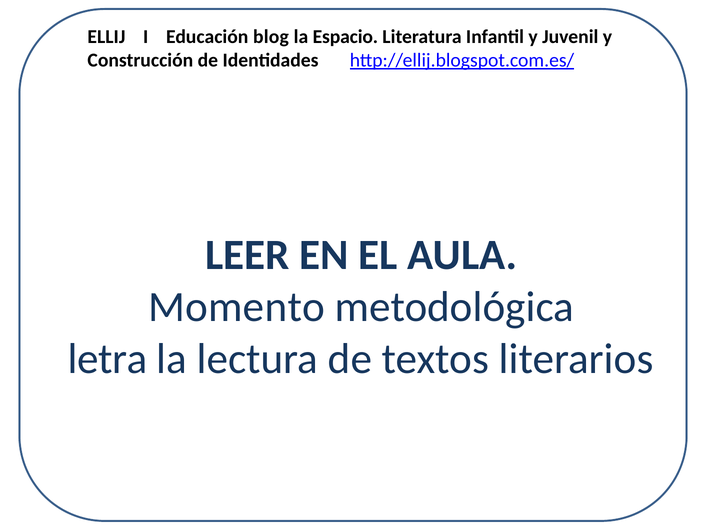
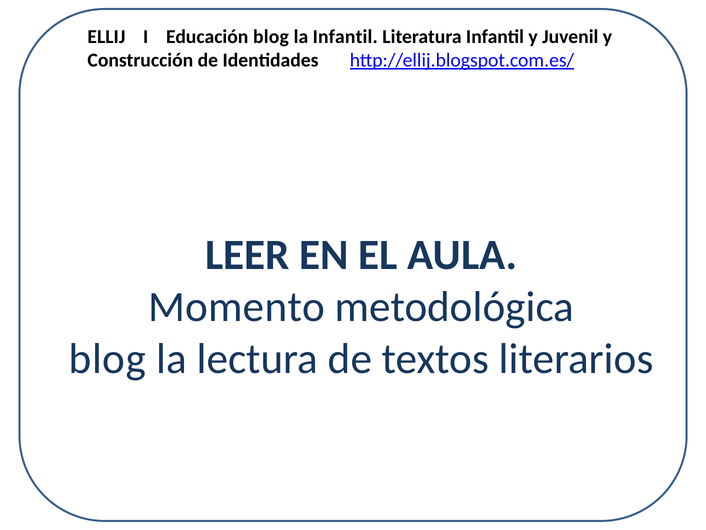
la Espacio: Espacio -> Infantil (345, 37)
letra: letra -> blog (107, 359)
